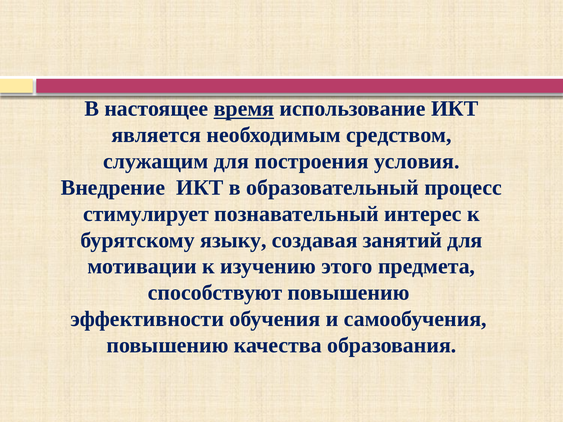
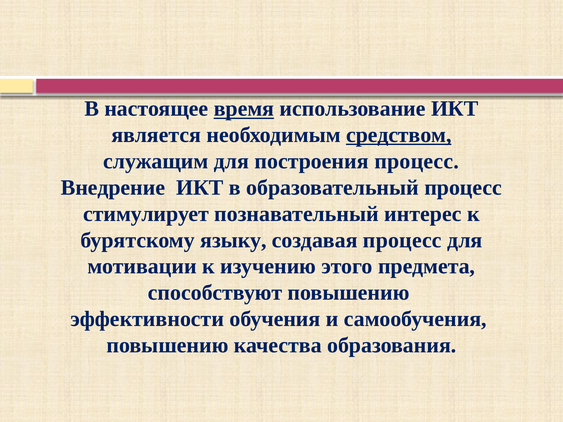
средством underline: none -> present (399, 135)
построения условия: условия -> процесс (417, 161)
создавая занятий: занятий -> процесс (402, 240)
